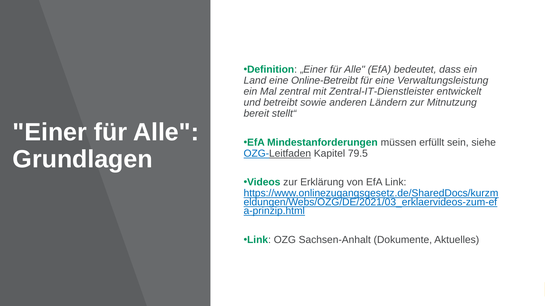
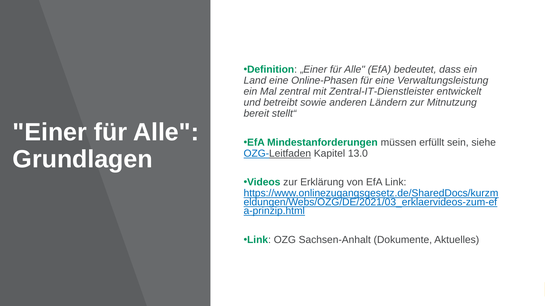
Online-Betreibt: Online-Betreibt -> Online-Phasen (324, 81)
79.5: 79.5 -> 13.0 (358, 154)
